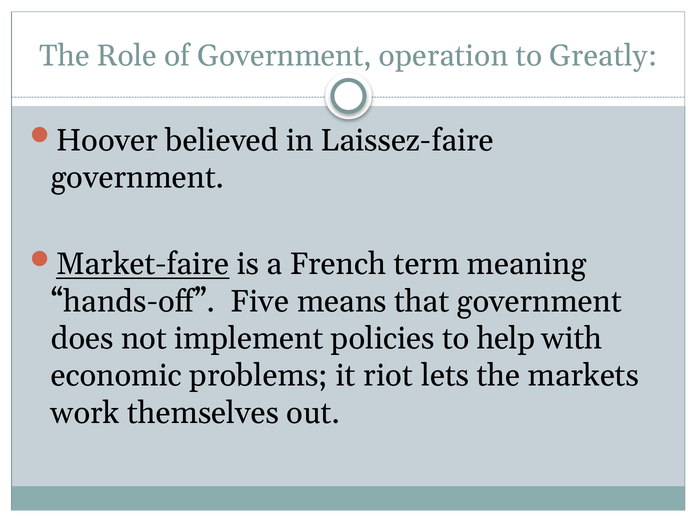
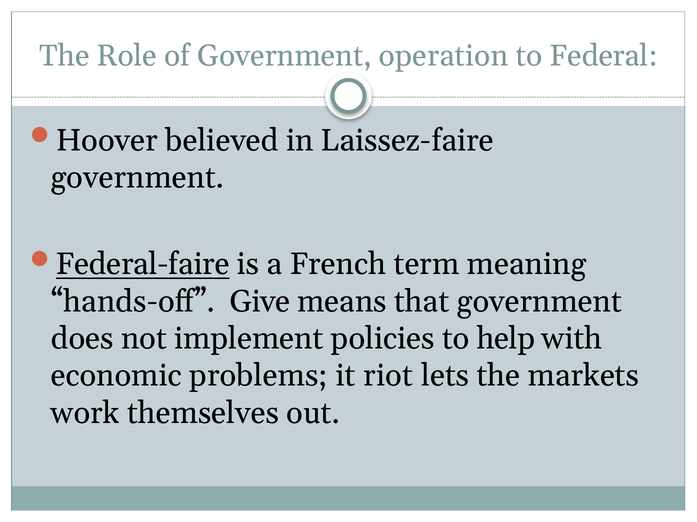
Greatly: Greatly -> Federal (603, 56)
Market-faire: Market-faire -> Federal-faire (143, 265)
Five: Five -> Give (260, 302)
